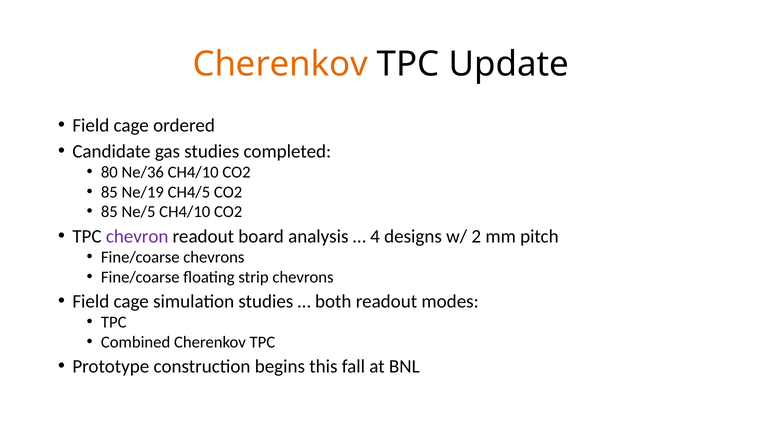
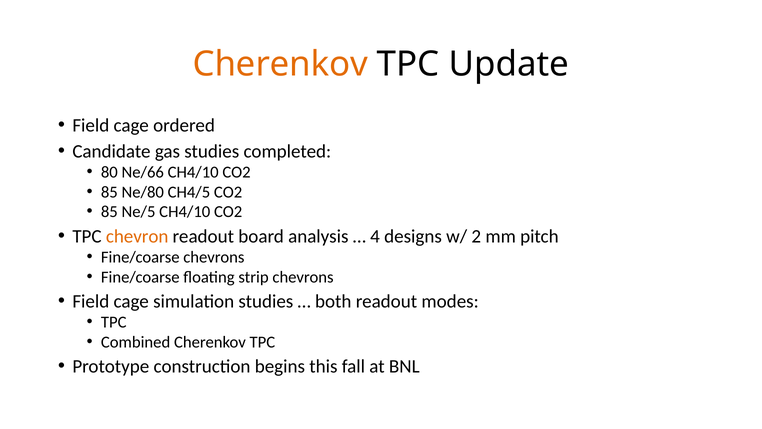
Ne/36: Ne/36 -> Ne/66 (143, 172)
Ne/19: Ne/19 -> Ne/80 (143, 192)
chevron colour: purple -> orange (137, 236)
